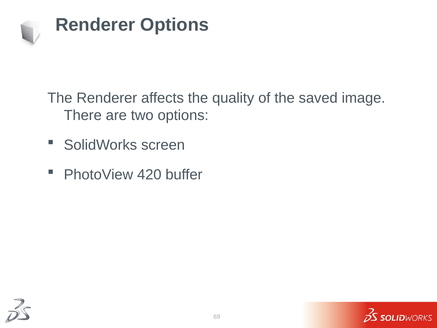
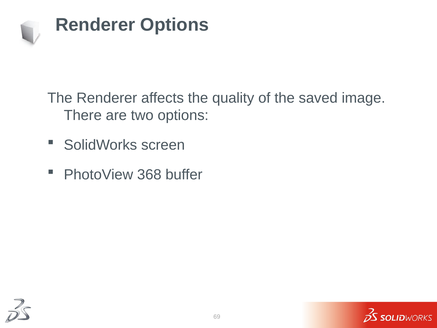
420: 420 -> 368 (149, 175)
